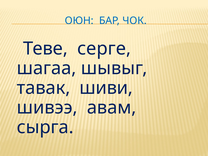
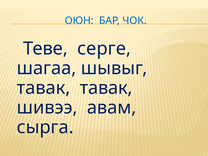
тавак шиви: шиви -> тавак (106, 88)
